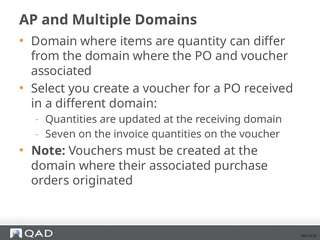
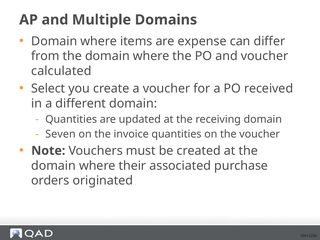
quantity: quantity -> expense (202, 41)
associated: associated -> calculated (61, 71)
